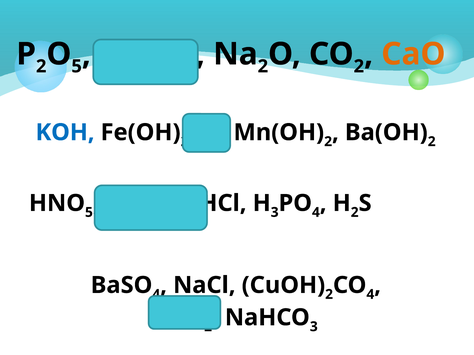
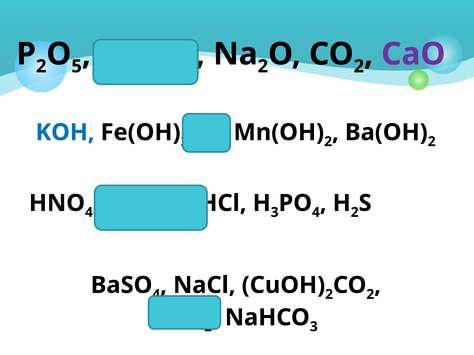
CaO colour: orange -> purple (413, 54)
5: 5 -> 4 (89, 213)
4: 4 -> 2 (370, 295)
